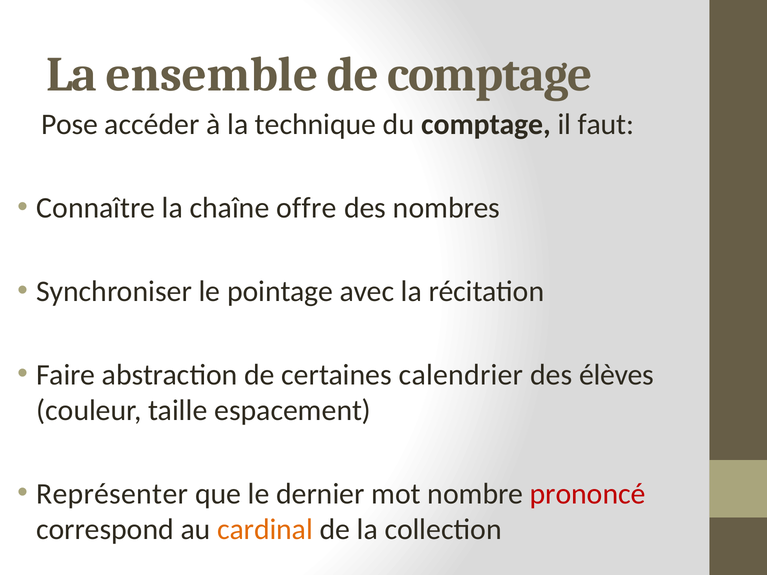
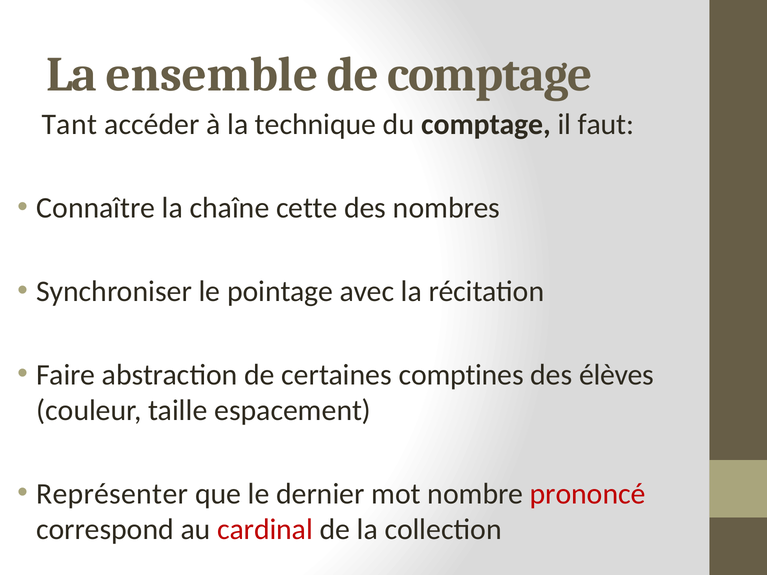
Pose: Pose -> Tant (69, 125)
offre: offre -> cette (307, 208)
calendrier: calendrier -> comptines (461, 375)
cardinal colour: orange -> red (265, 530)
